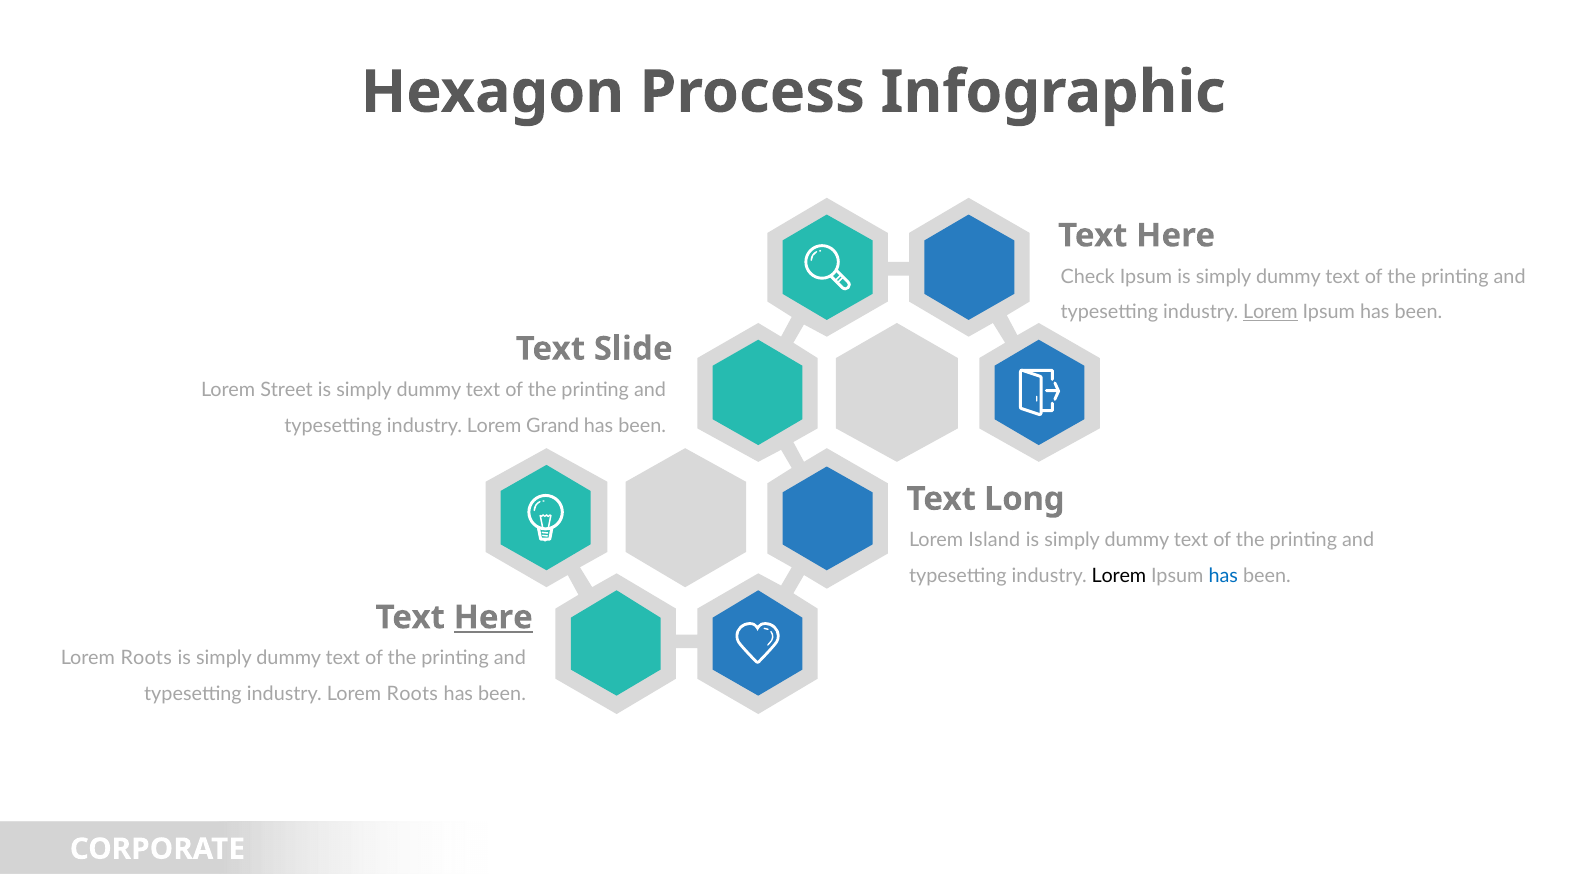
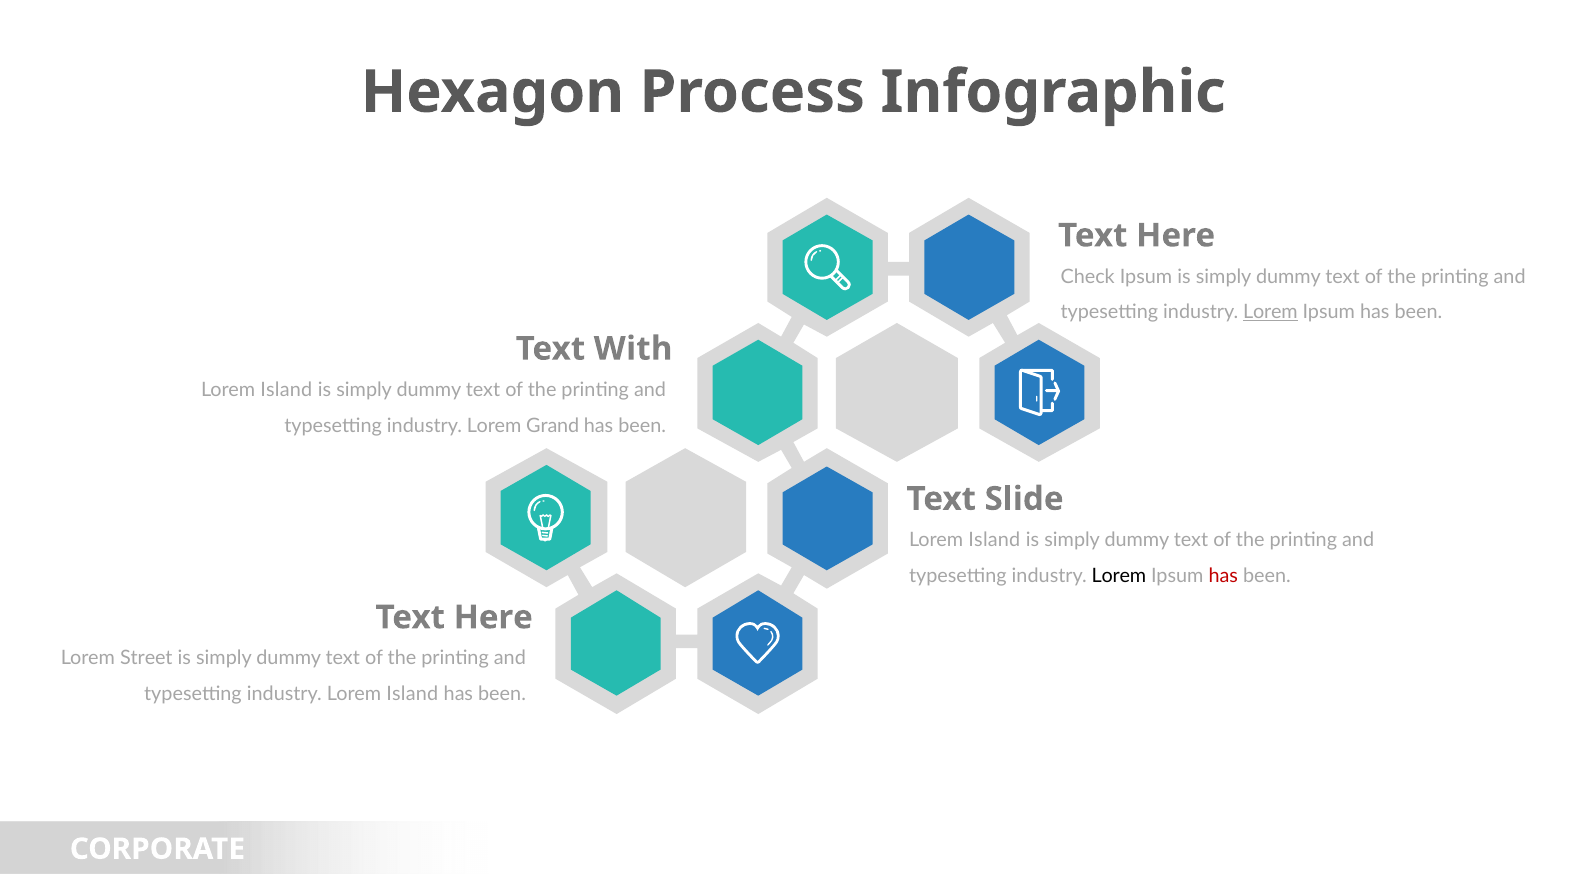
Slide: Slide -> With (633, 349)
Street: Street -> Island (286, 390)
Long: Long -> Slide (1024, 499)
has colour: blue -> red (1223, 575)
Here underline: present -> none (493, 617)
Roots: Roots -> Street (146, 658)
industry Lorem Roots: Roots -> Island (412, 694)
